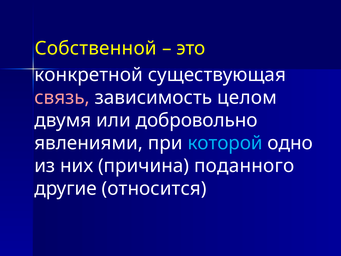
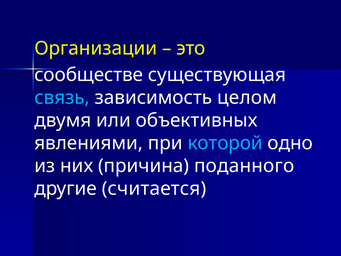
Собственной: Собственной -> Организации (96, 48)
конкретной: конкретной -> сообществе (89, 75)
связь colour: pink -> light blue (62, 98)
добровольно: добровольно -> объективных (197, 120)
относится: относится -> считается (154, 188)
